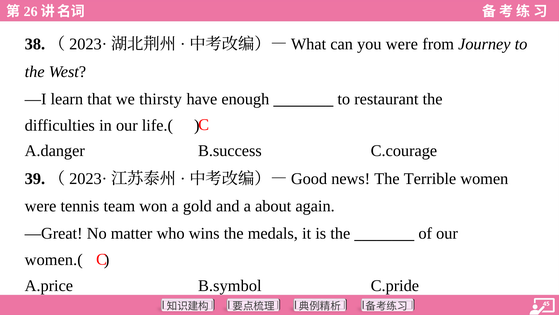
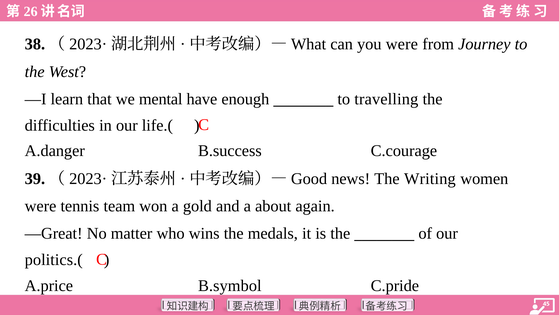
thirsty: thirsty -> mental (161, 99)
restaurant: restaurant -> travelling (386, 99)
Terrible: Terrible -> Writing (430, 178)
women.(: women.( -> politics.( (54, 259)
